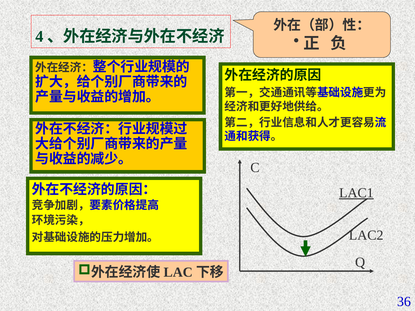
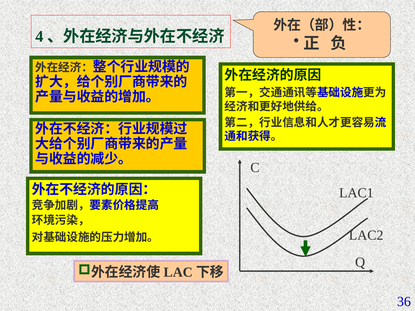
LAC1 underline: present -> none (356, 193)
